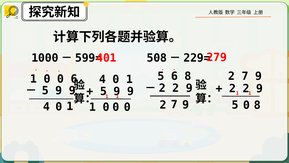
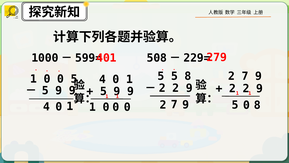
5 6: 6 -> 5 (174, 76)
0 6: 6 -> 5 (74, 79)
